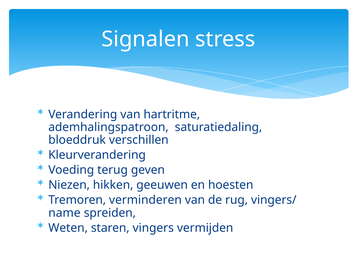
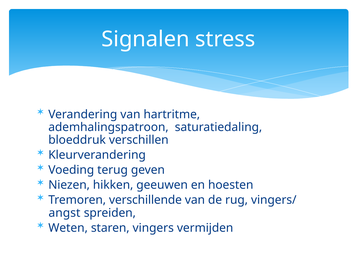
verminderen: verminderen -> verschillende (145, 200)
name: name -> angst (64, 213)
